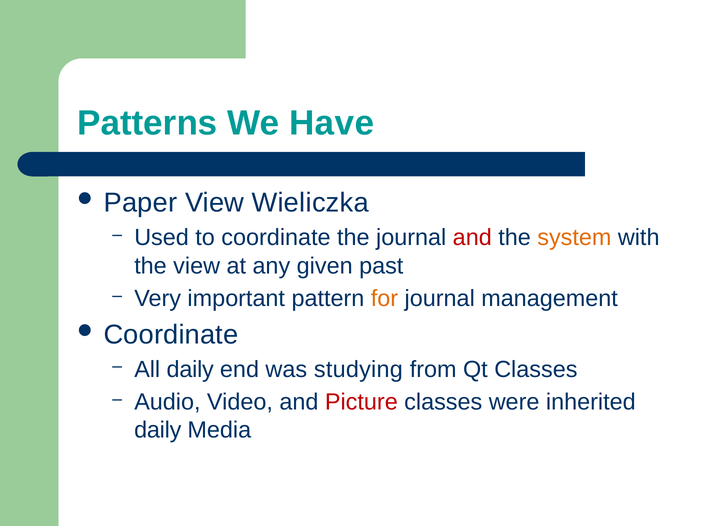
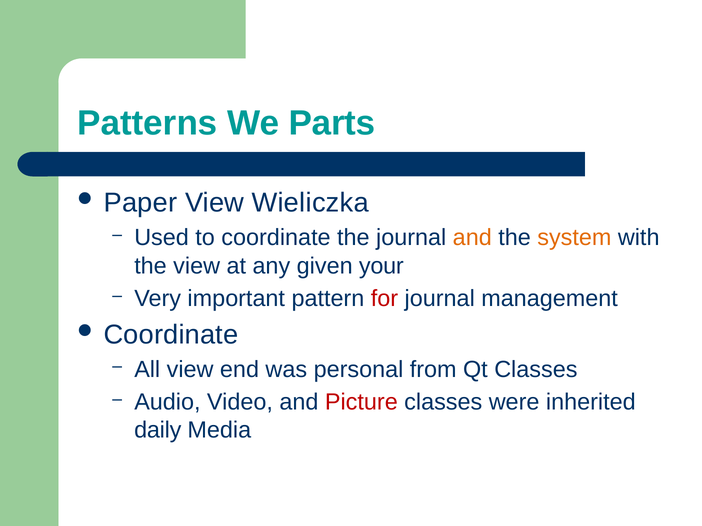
Have: Have -> Parts (332, 124)
and colour: red -> orange (472, 238)
past: past -> your (381, 266)
for colour: orange -> red (384, 299)
All daily: daily -> view (190, 370)
studying: studying -> personal (359, 370)
